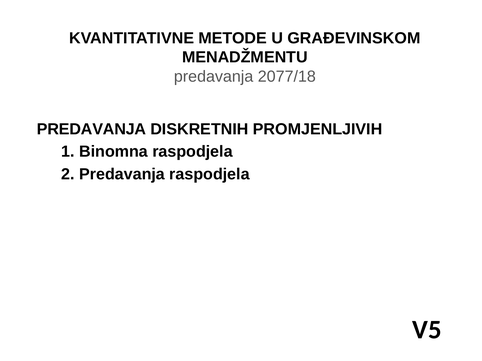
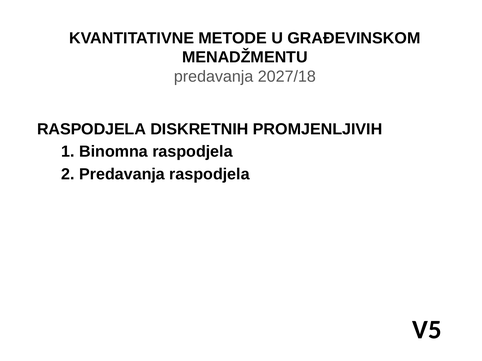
2077/18: 2077/18 -> 2027/18 (287, 77)
PREDAVANJA: PREDAVANJA -> RASPODJELA (92, 129)
